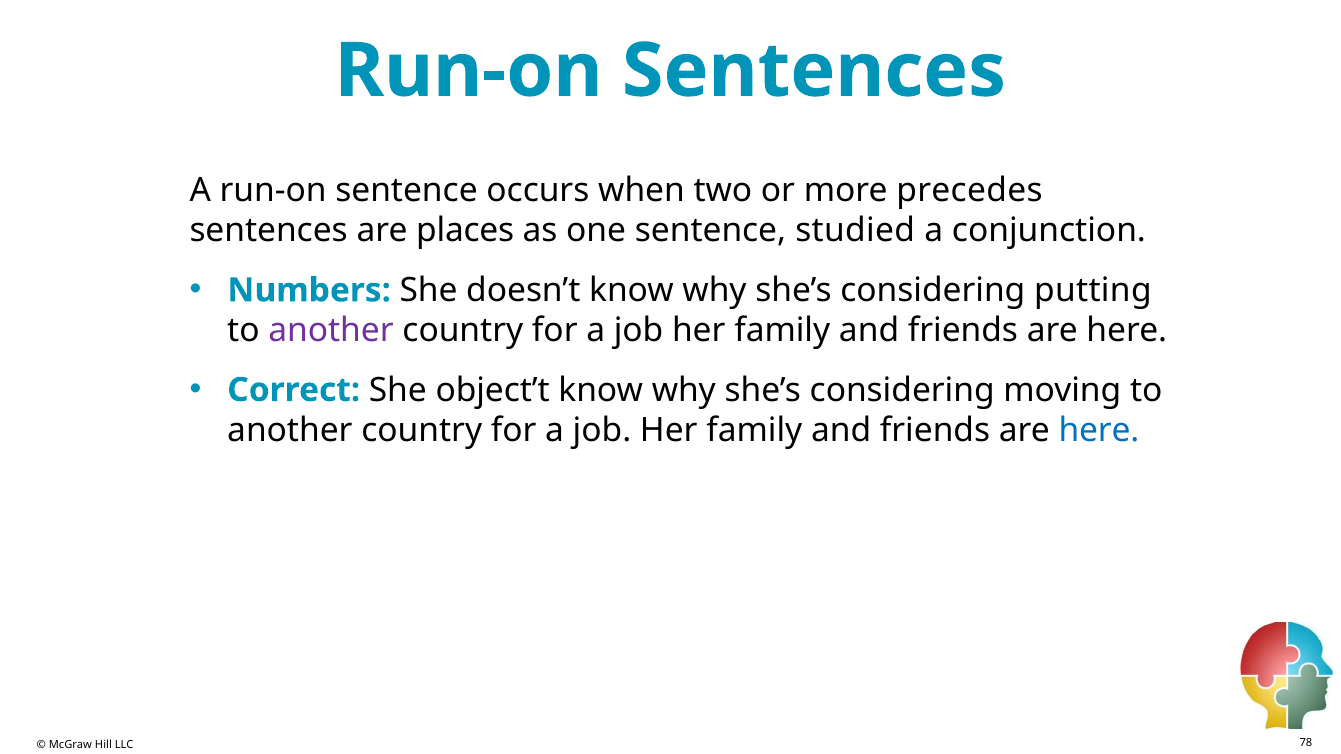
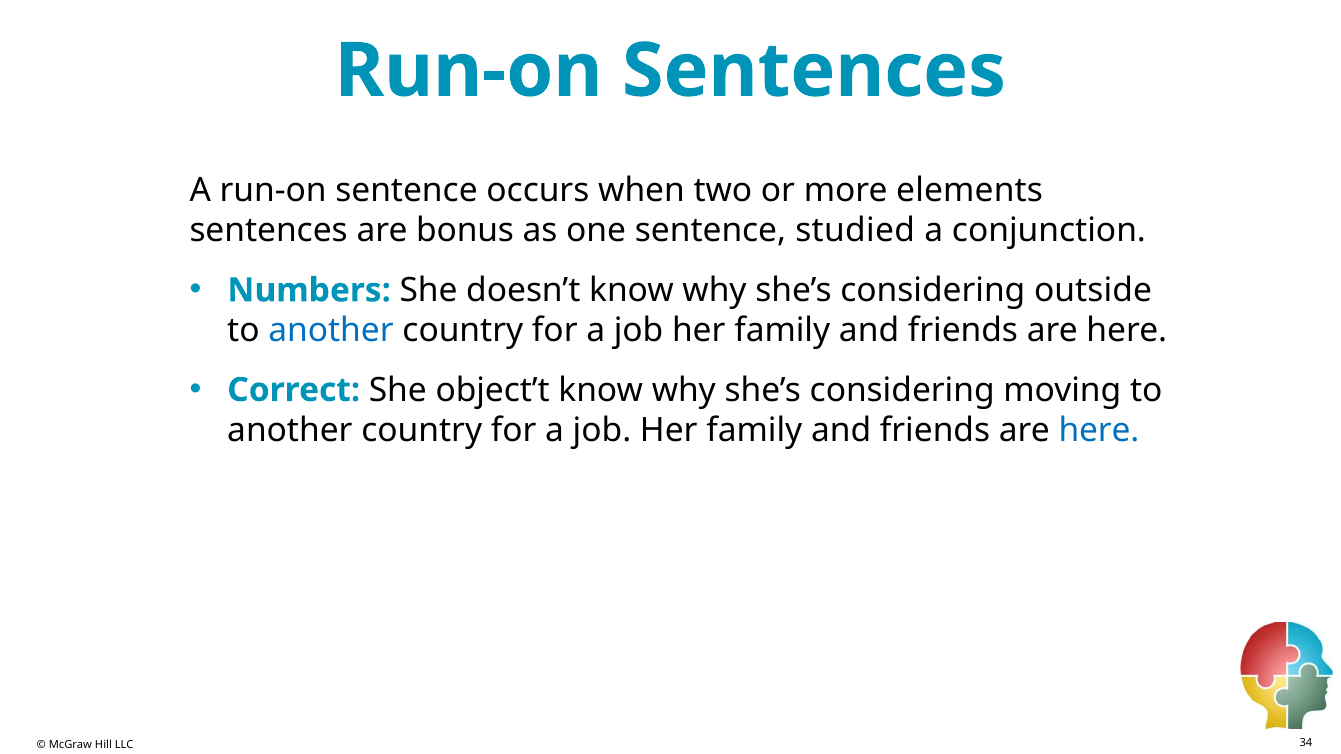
precedes: precedes -> elements (970, 191)
places: places -> bonus (465, 231)
putting: putting -> outside (1093, 290)
another colour: purple -> blue (331, 331)
78: 78 -> 34 (1306, 743)
